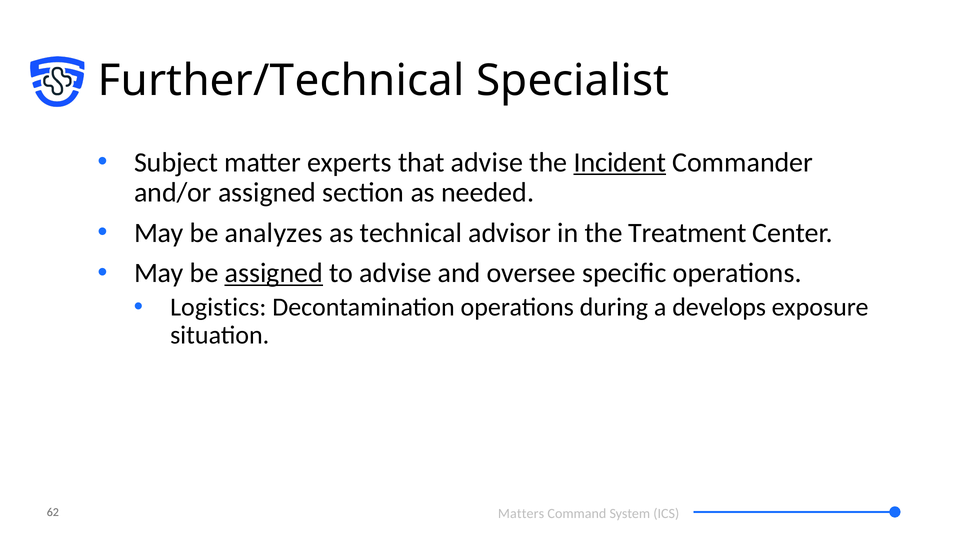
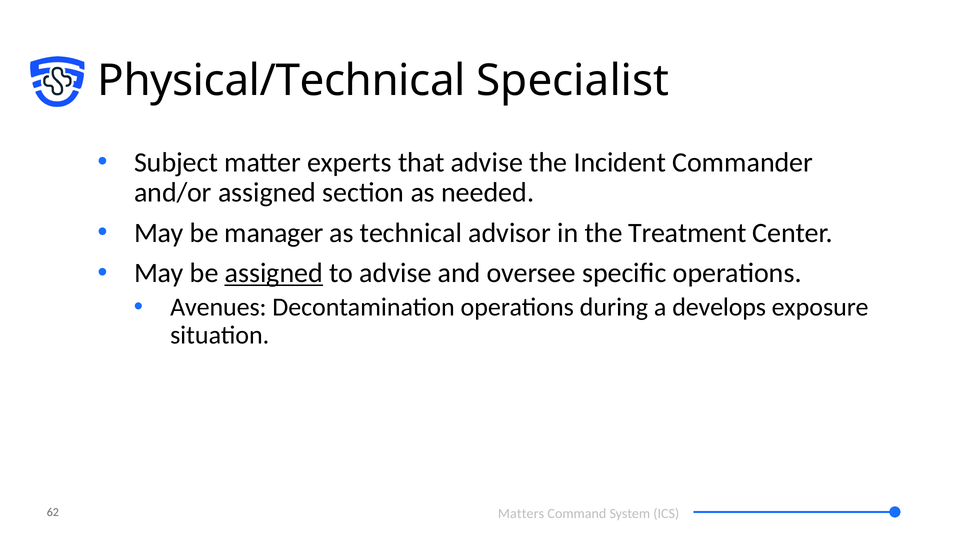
Further/Technical: Further/Technical -> Physical/Technical (282, 81)
Incident underline: present -> none (620, 162)
analyzes: analyzes -> manager (274, 233)
Logistics: Logistics -> Avenues (218, 308)
